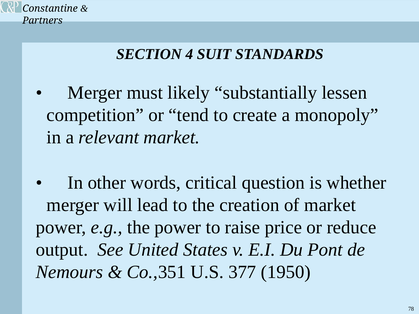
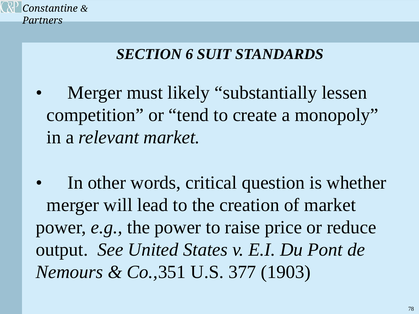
4: 4 -> 6 (189, 54)
1950: 1950 -> 1903 (286, 272)
